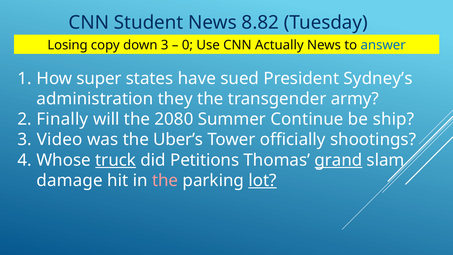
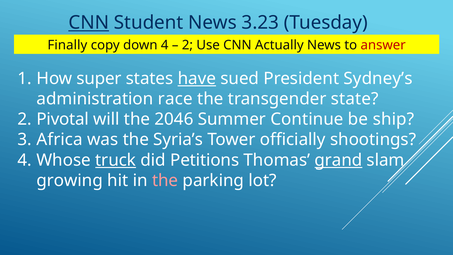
CNN underline: none -> present (89, 23)
8.82: 8.82 -> 3.23 (260, 23)
Losing: Losing -> Finally (67, 45)
down 3: 3 -> 4 (165, 45)
0: 0 -> 2 (187, 45)
answer colour: blue -> red (383, 45)
have underline: none -> present (197, 78)
they: they -> race (175, 99)
army: army -> state (355, 99)
Finally: Finally -> Pivotal (63, 119)
2080: 2080 -> 2046 (174, 119)
Video: Video -> Africa (60, 140)
Uber’s: Uber’s -> Syria’s (178, 140)
damage: damage -> growing (70, 180)
lot underline: present -> none (262, 180)
